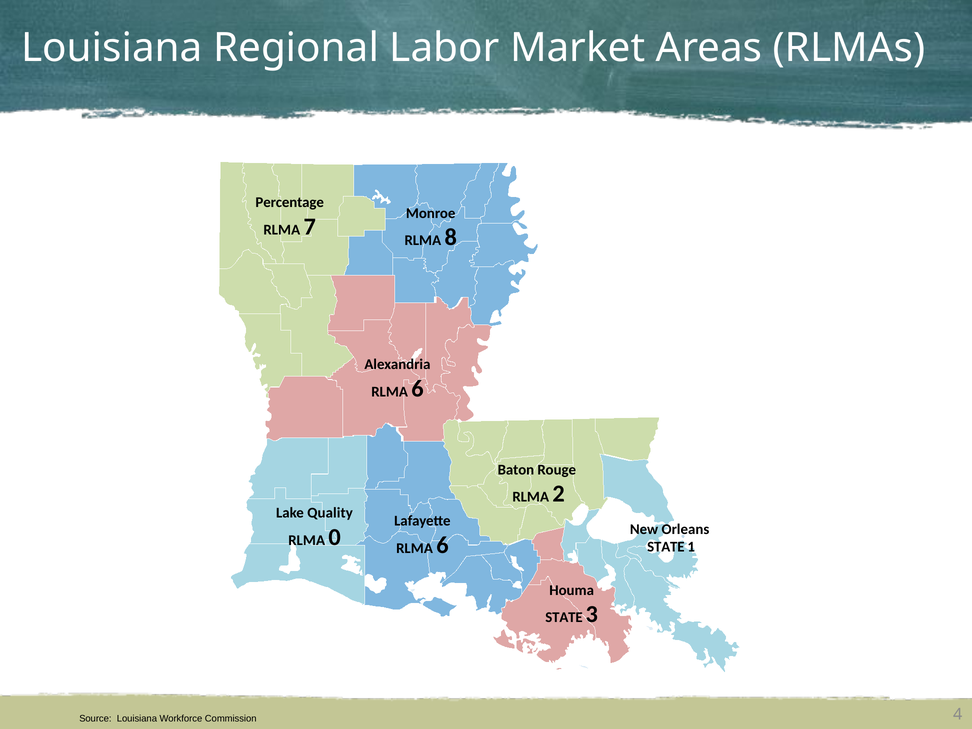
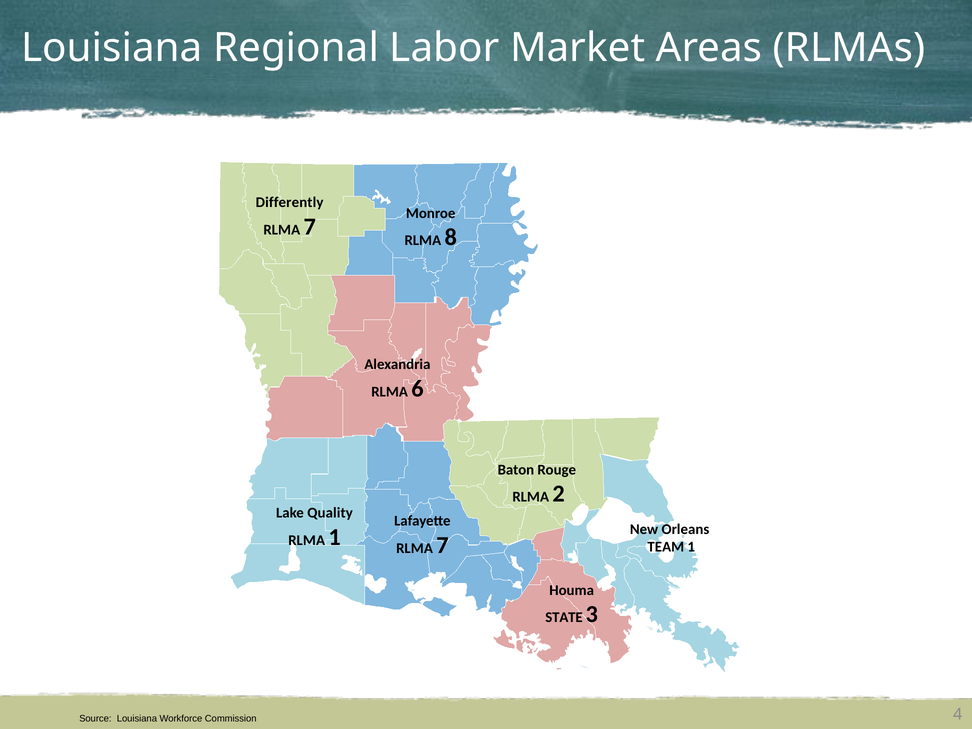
Percentage: Percentage -> Differently (290, 202)
RLMA 0: 0 -> 1 (335, 537)
STATE: STATE -> TEAM (666, 547)
6: 6 -> 7 (442, 545)
